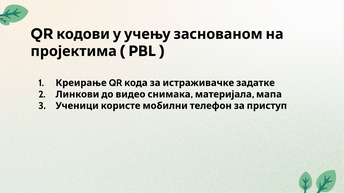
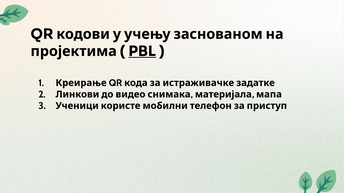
PBL underline: none -> present (142, 51)
